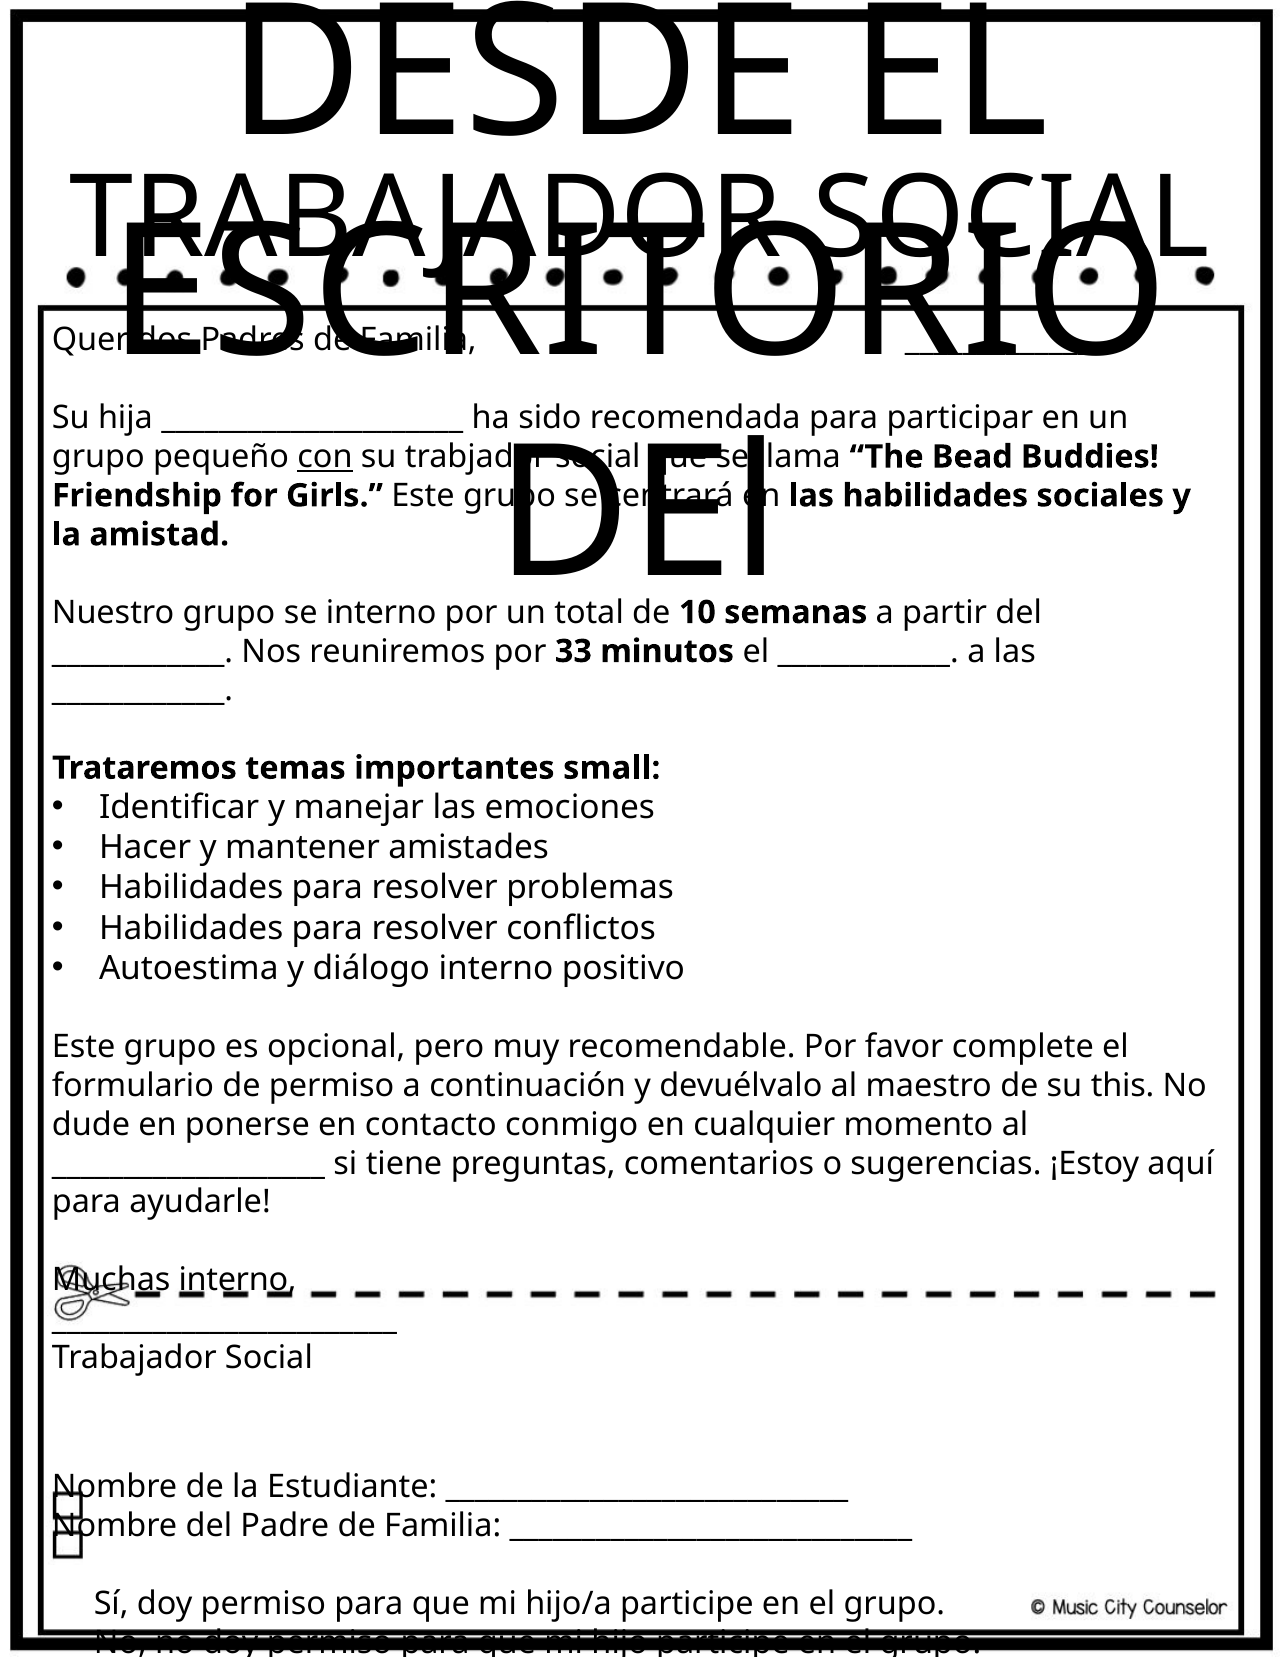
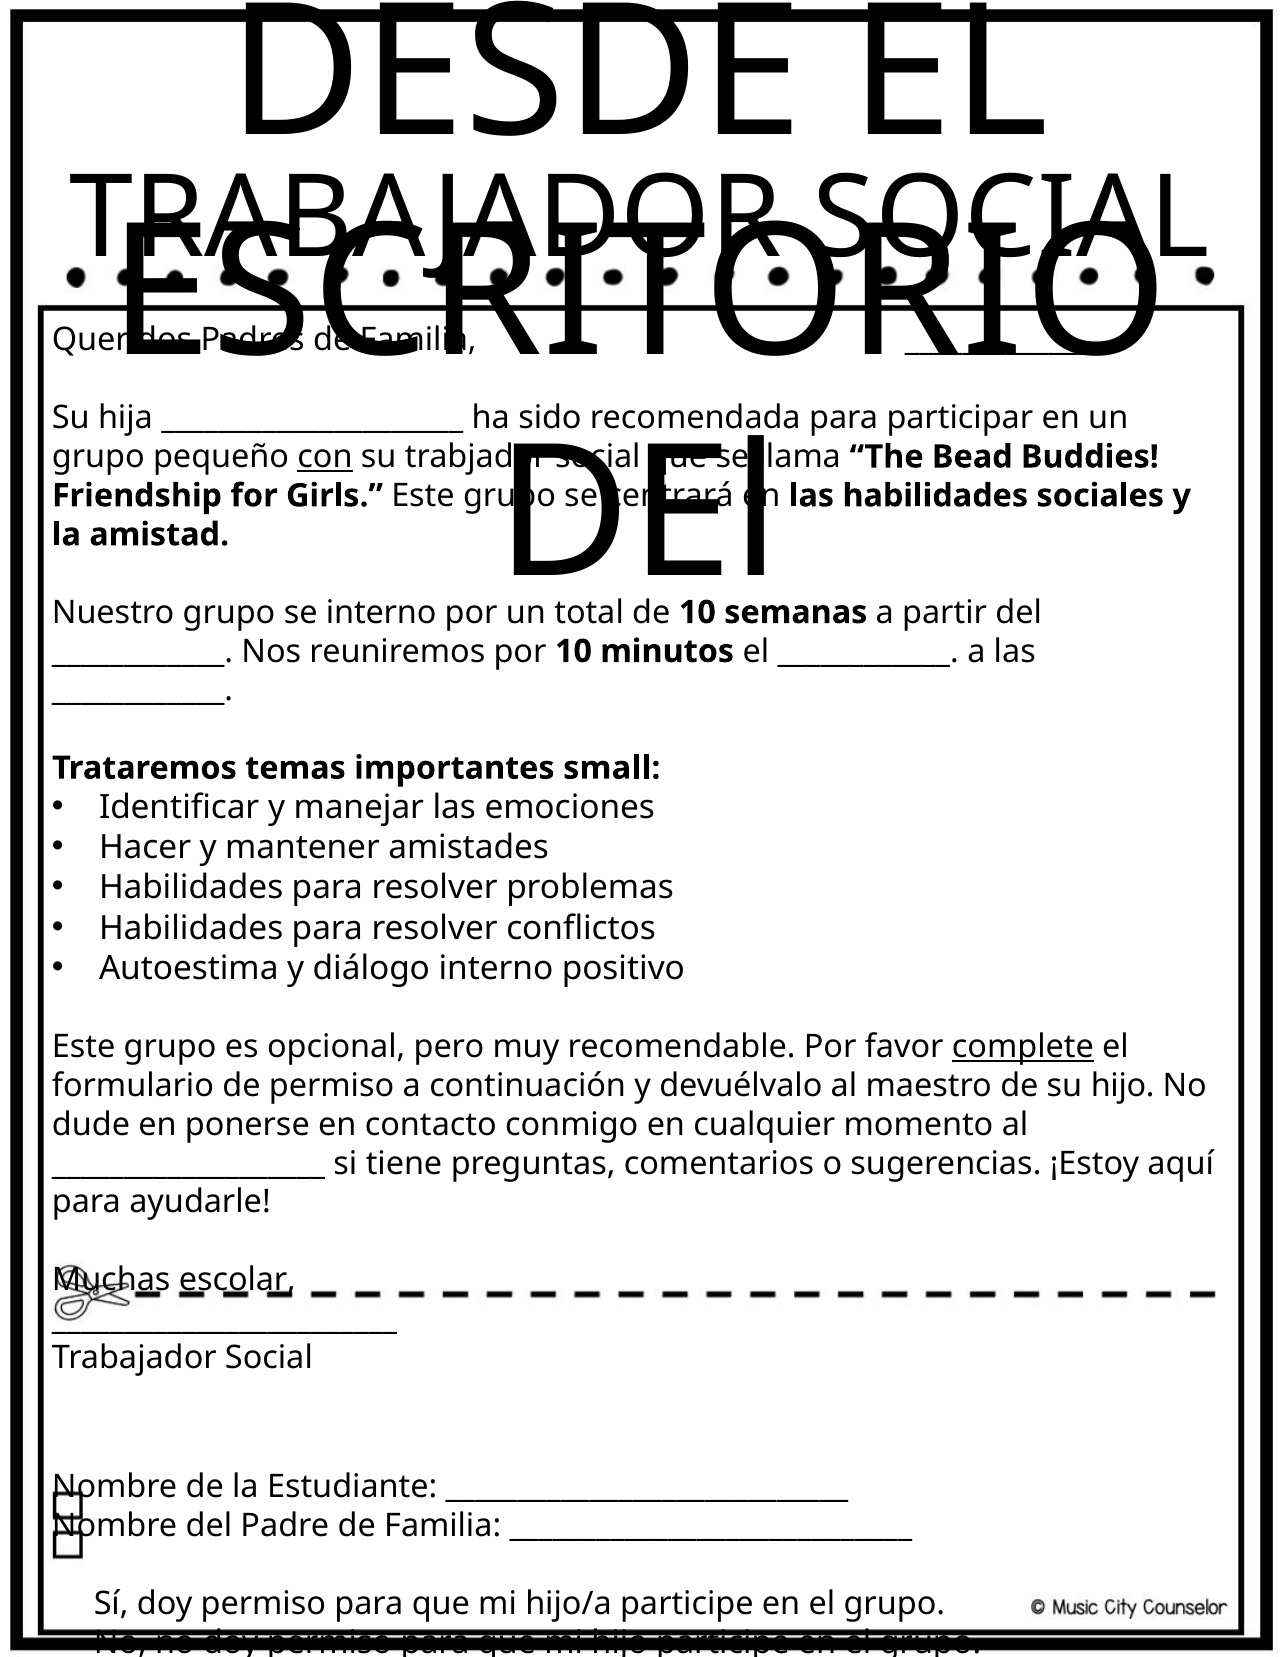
por 33: 33 -> 10 (573, 651)
complete underline: none -> present (1023, 1046)
su this: this -> hijo (1123, 1085)
Muchas interno: interno -> escolar (237, 1280)
